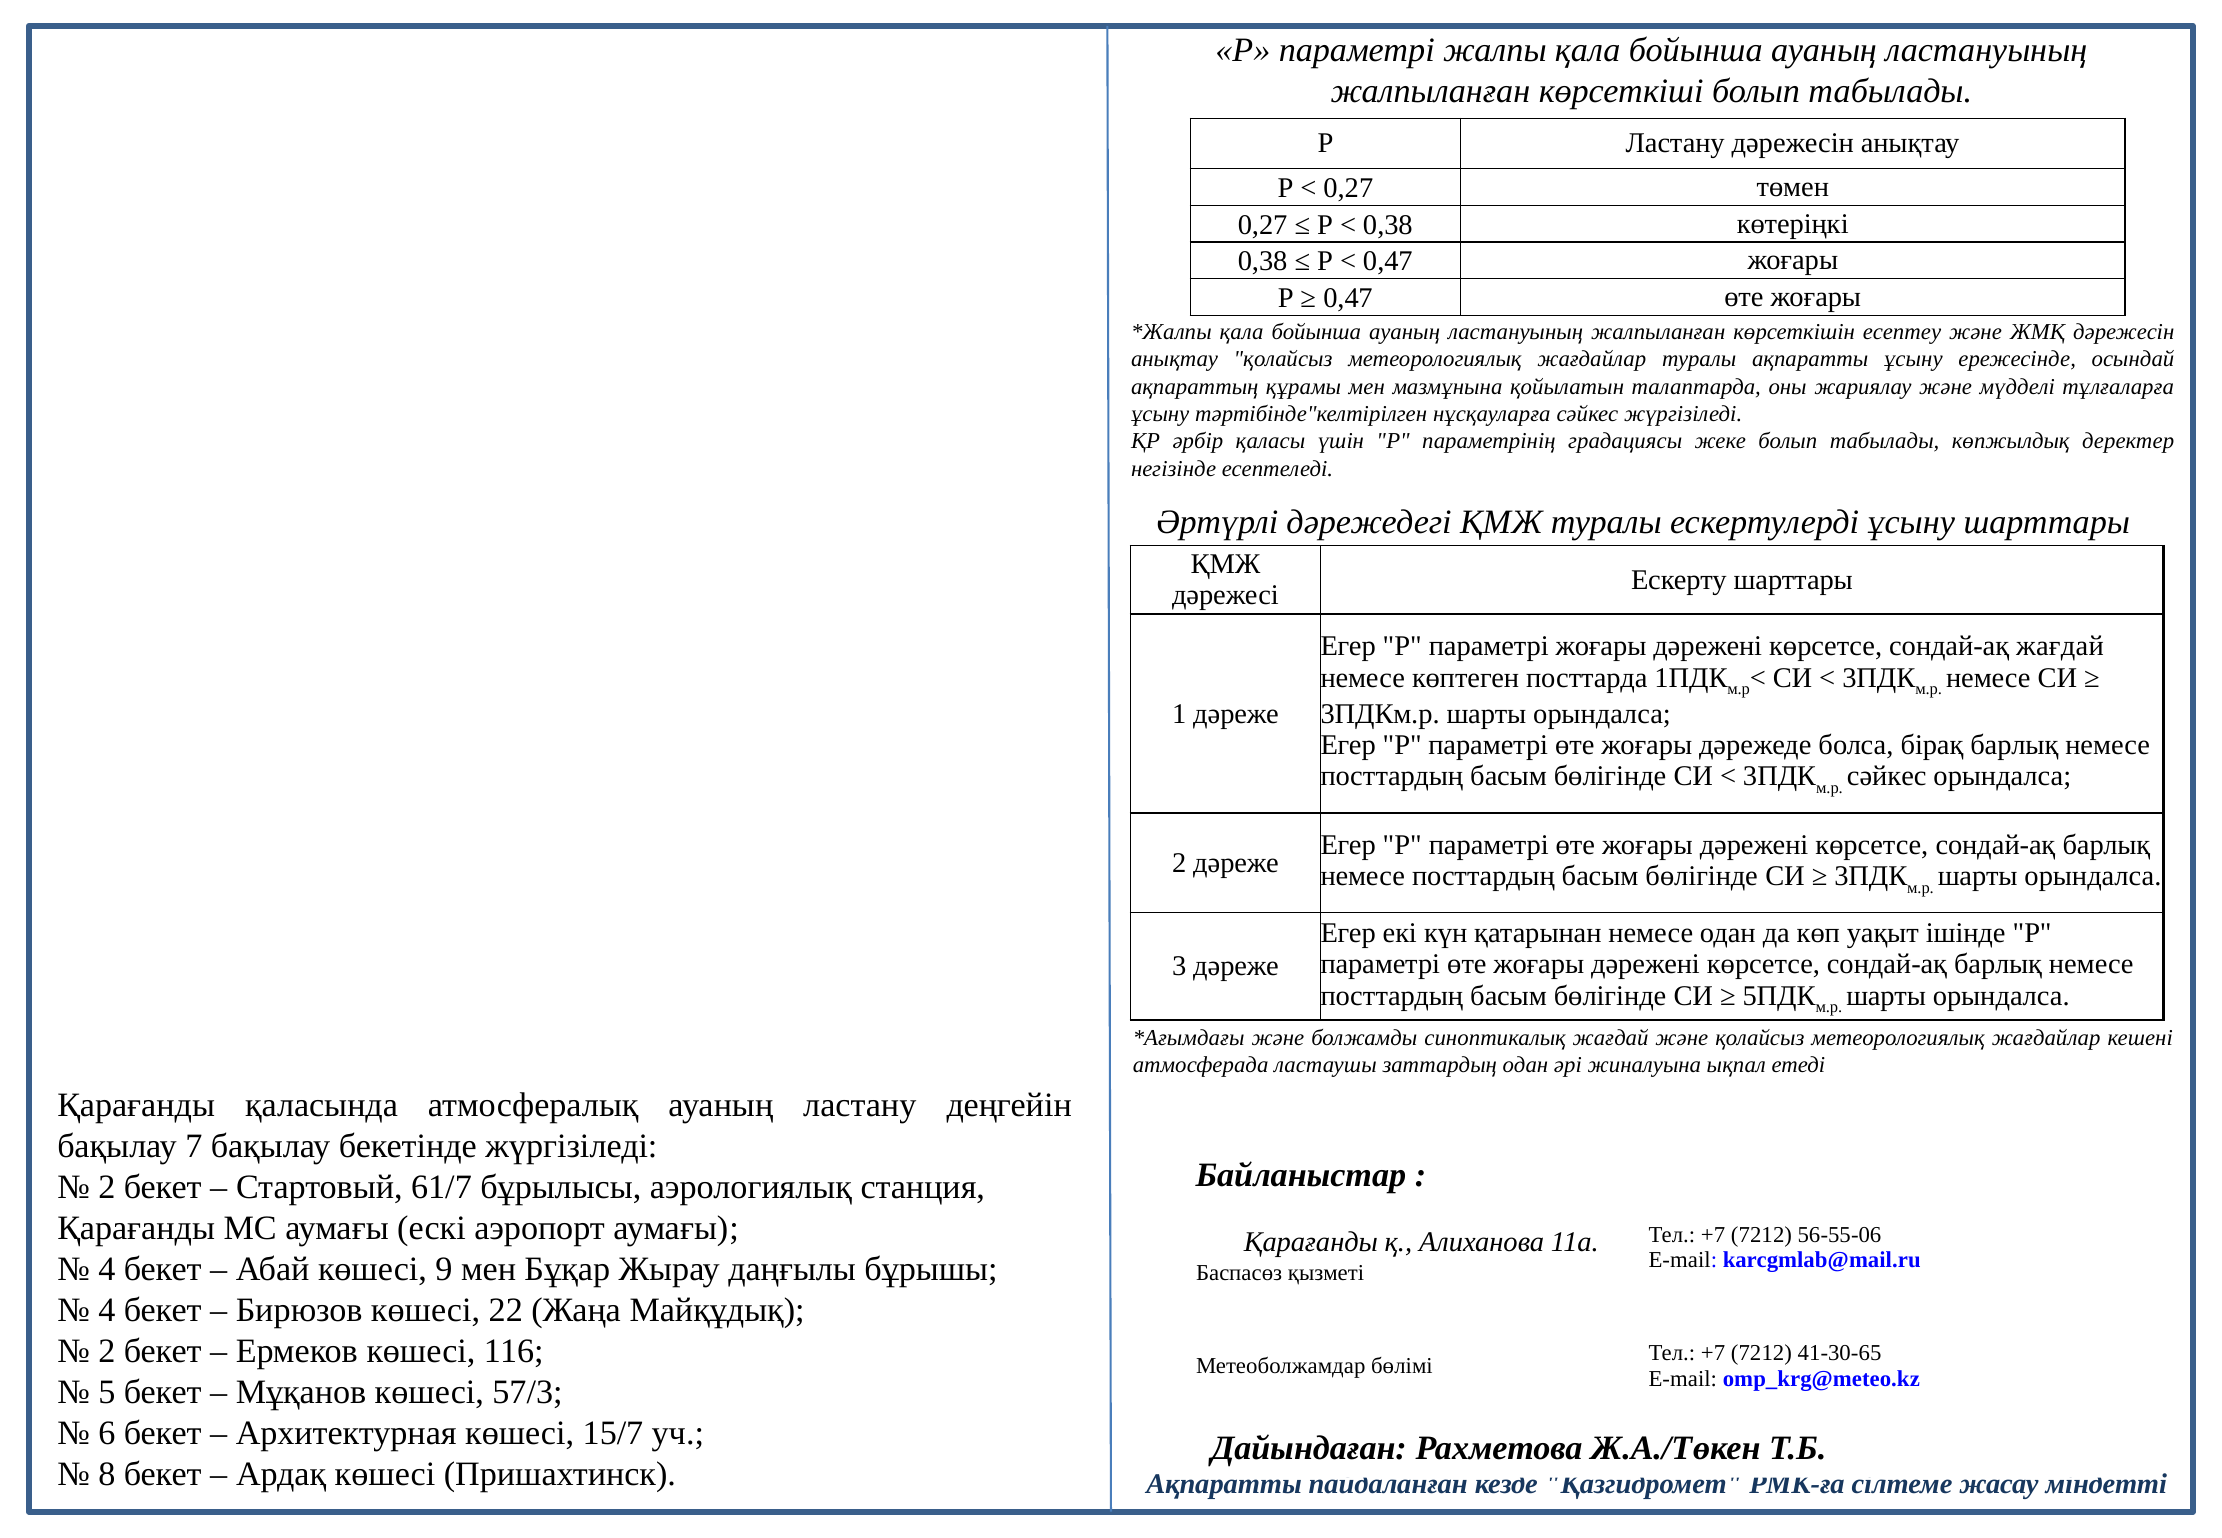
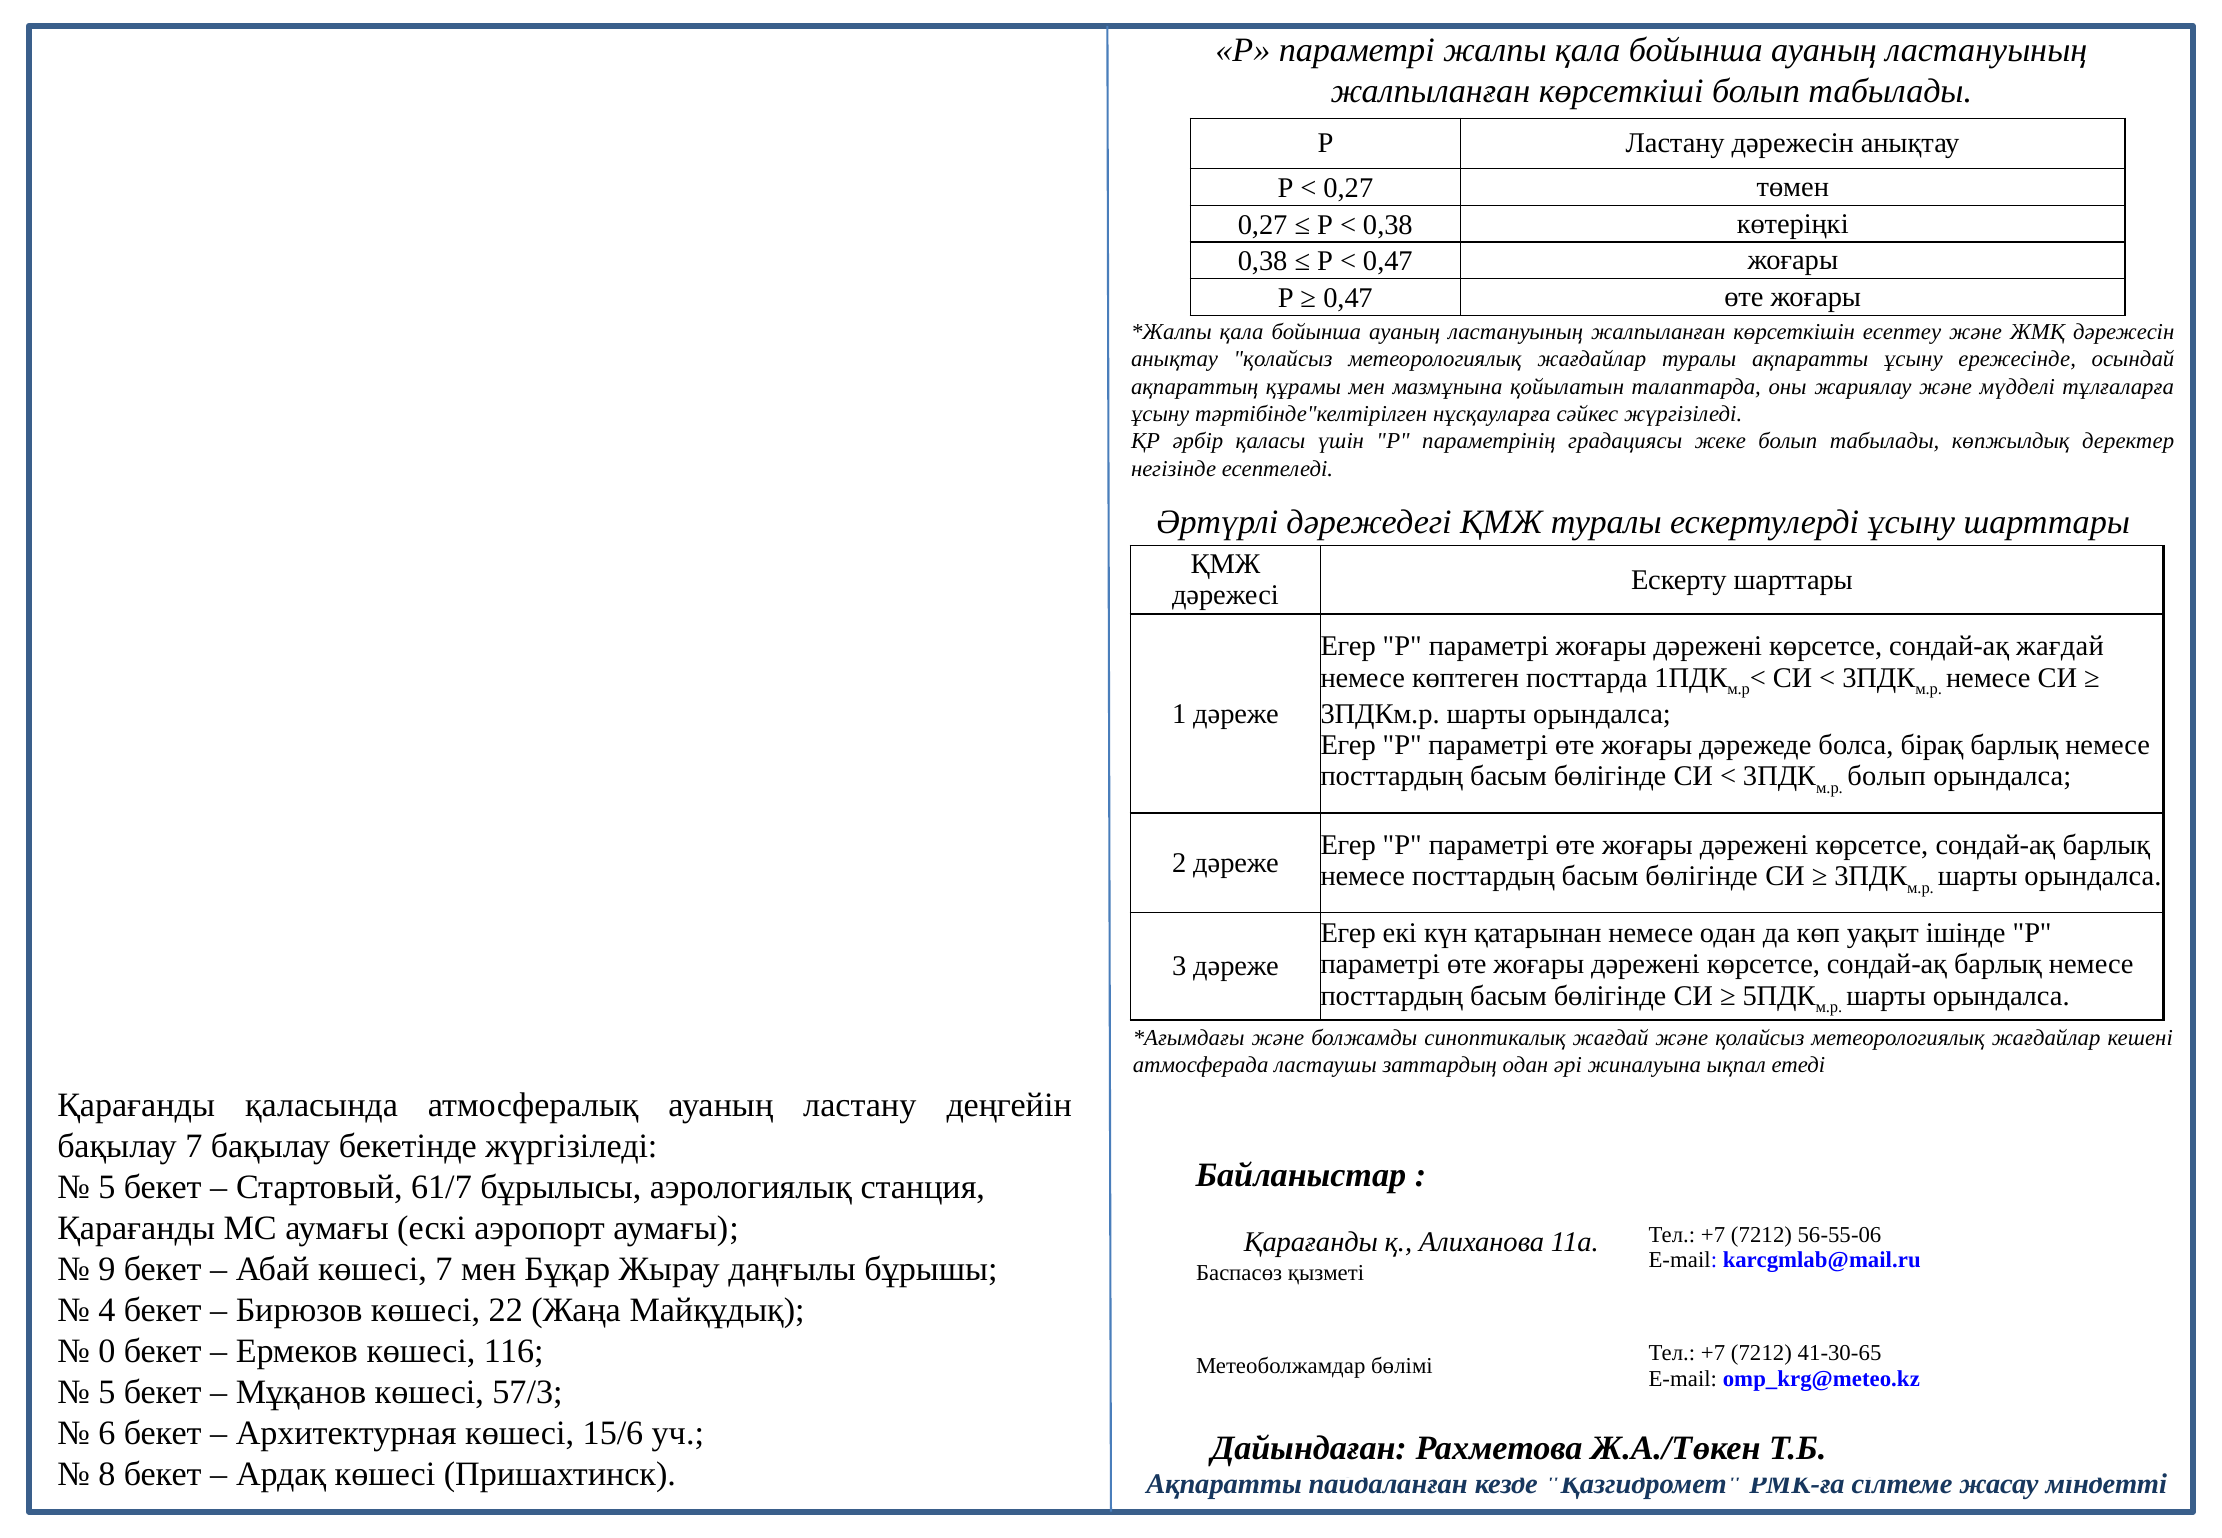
сәйкес: сәйкес -> болып (1887, 777)
2: 2 -> 5 (107, 1187)
4: 4 -> 9 (107, 1270)
көшесі 9: 9 -> 7 (444, 1270)
2: 2 -> 0 (107, 1352)
15/7: 15/7 -> 15/6 (613, 1434)
